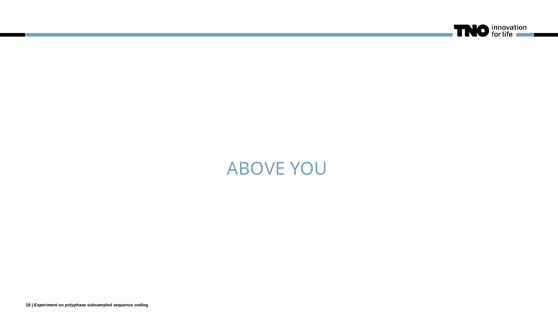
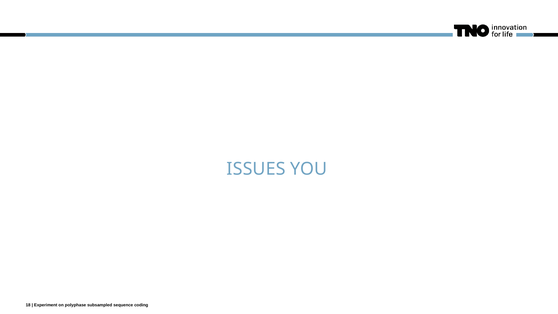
ABOVE: ABOVE -> ISSUES (256, 169)
